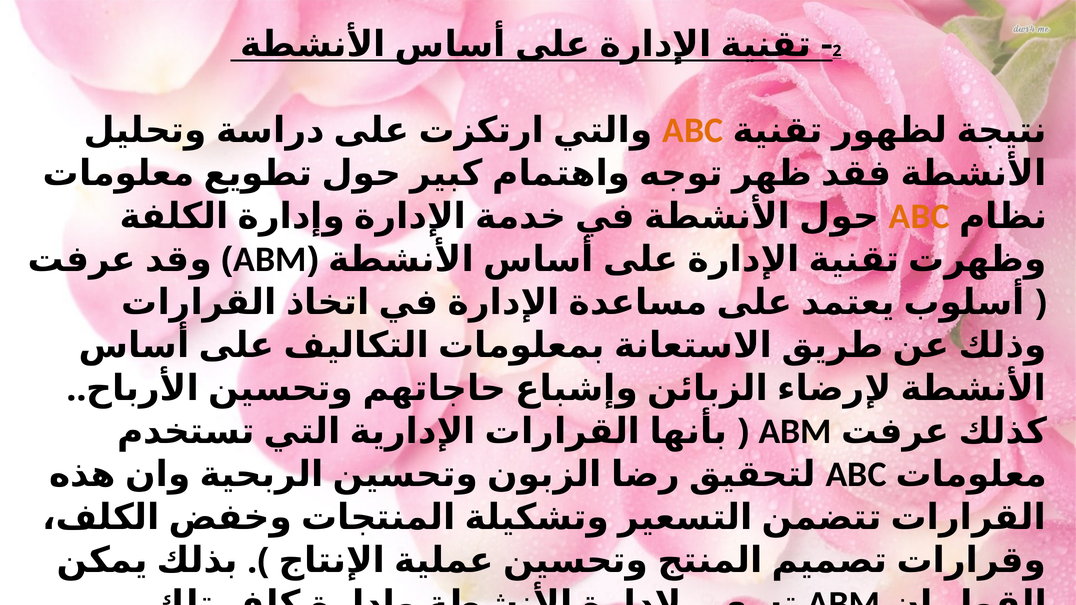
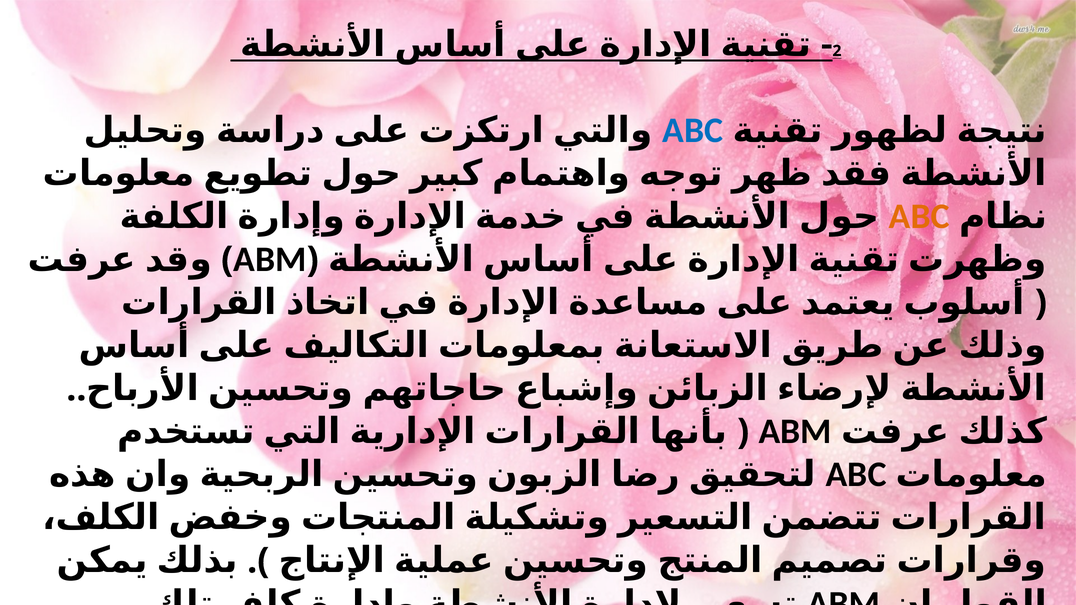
ABC colour: orange -> blue (693, 130)
